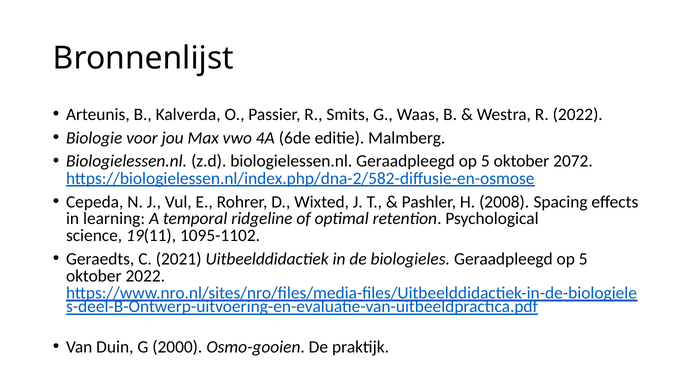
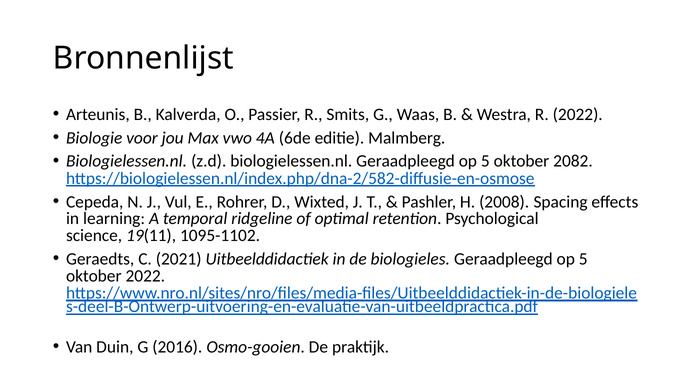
2072: 2072 -> 2082 (573, 161)
2000: 2000 -> 2016 (177, 347)
